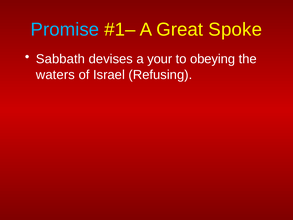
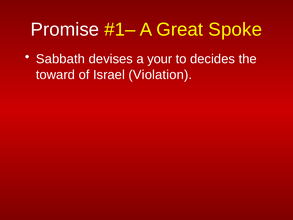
Promise colour: light blue -> white (65, 29)
obeying: obeying -> decides (213, 59)
waters: waters -> toward (55, 75)
Refusing: Refusing -> Violation (160, 75)
